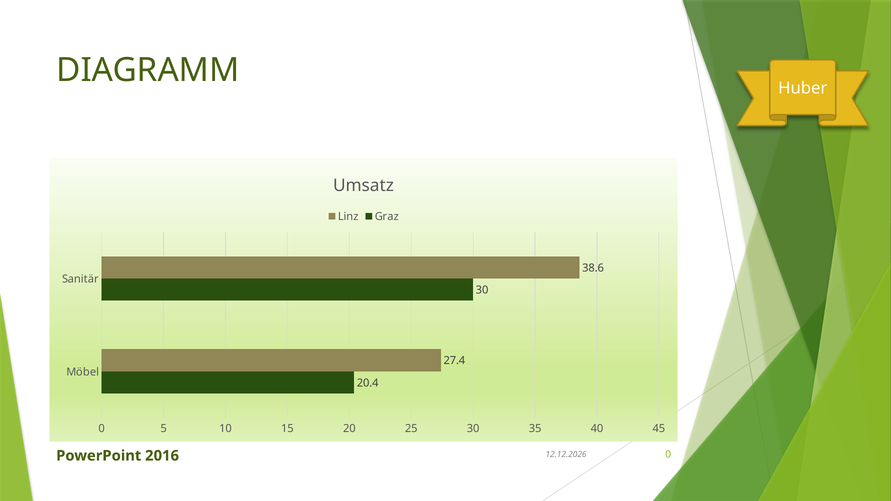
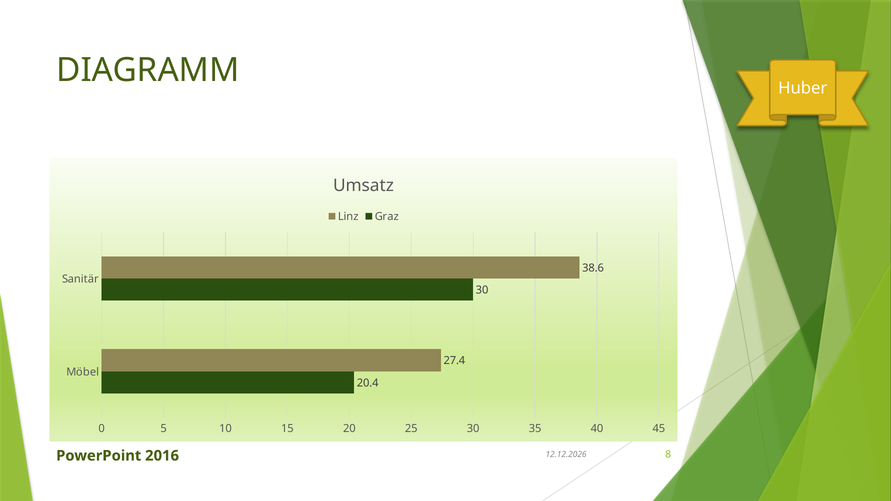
2016 0: 0 -> 8 (668, 455)
